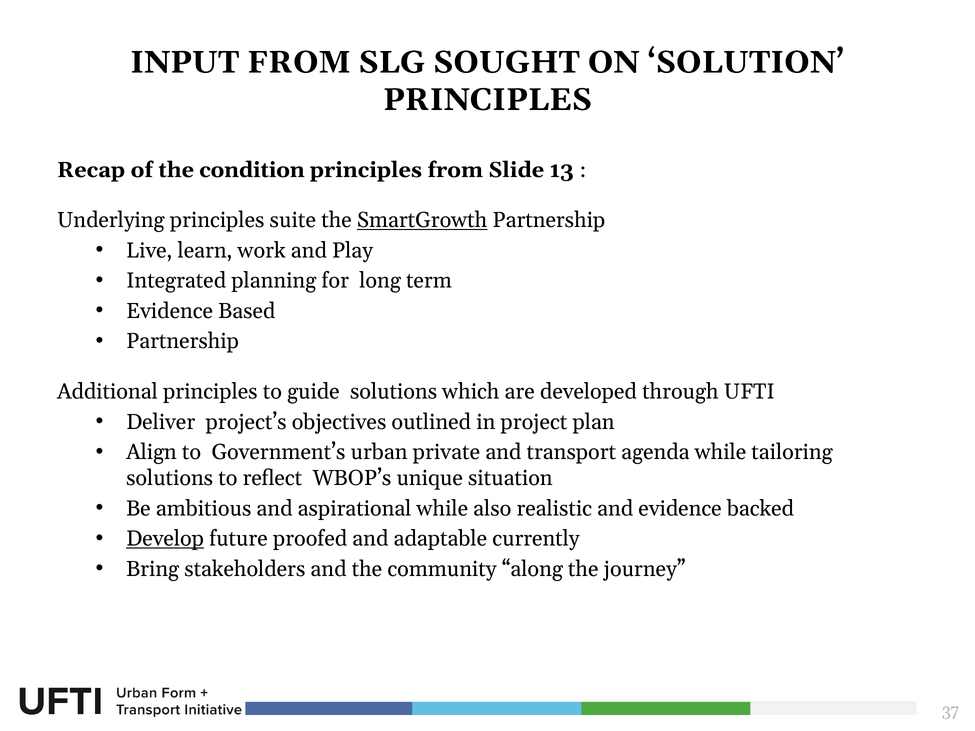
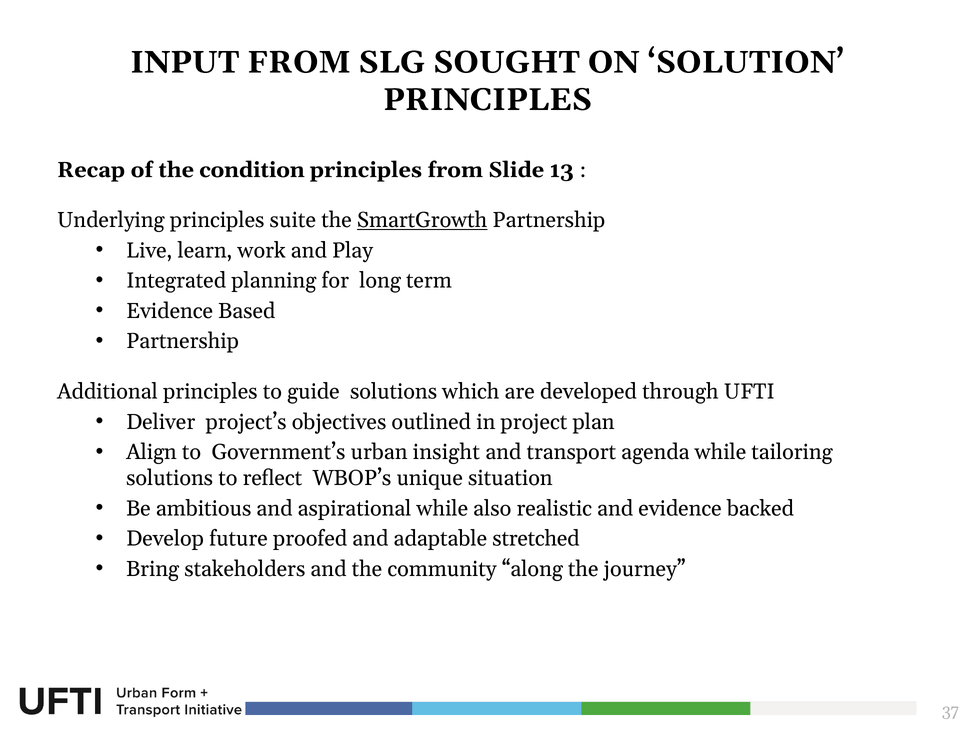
private: private -> insight (446, 452)
Develop underline: present -> none (165, 539)
currently: currently -> stretched (536, 539)
